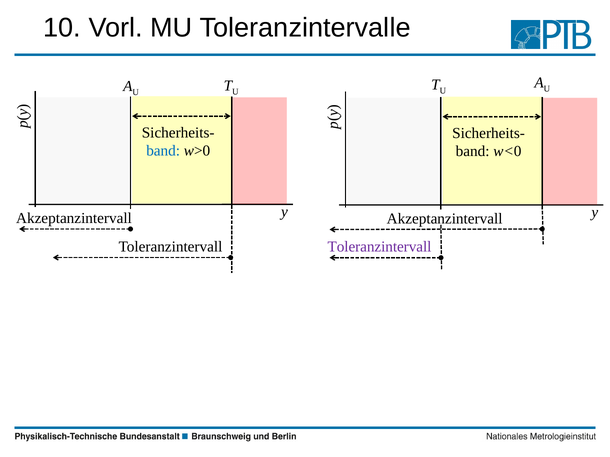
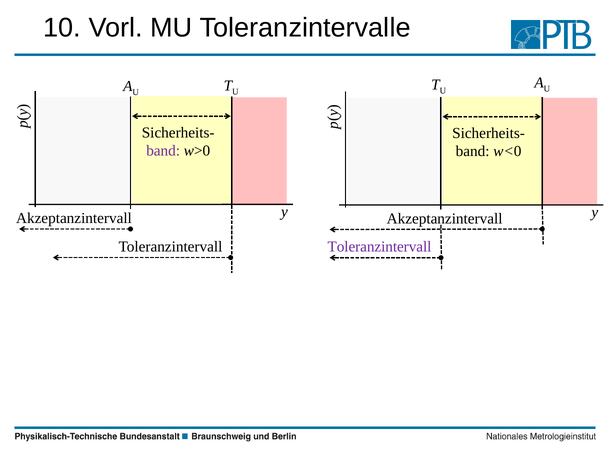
band colour: blue -> purple (163, 151)
